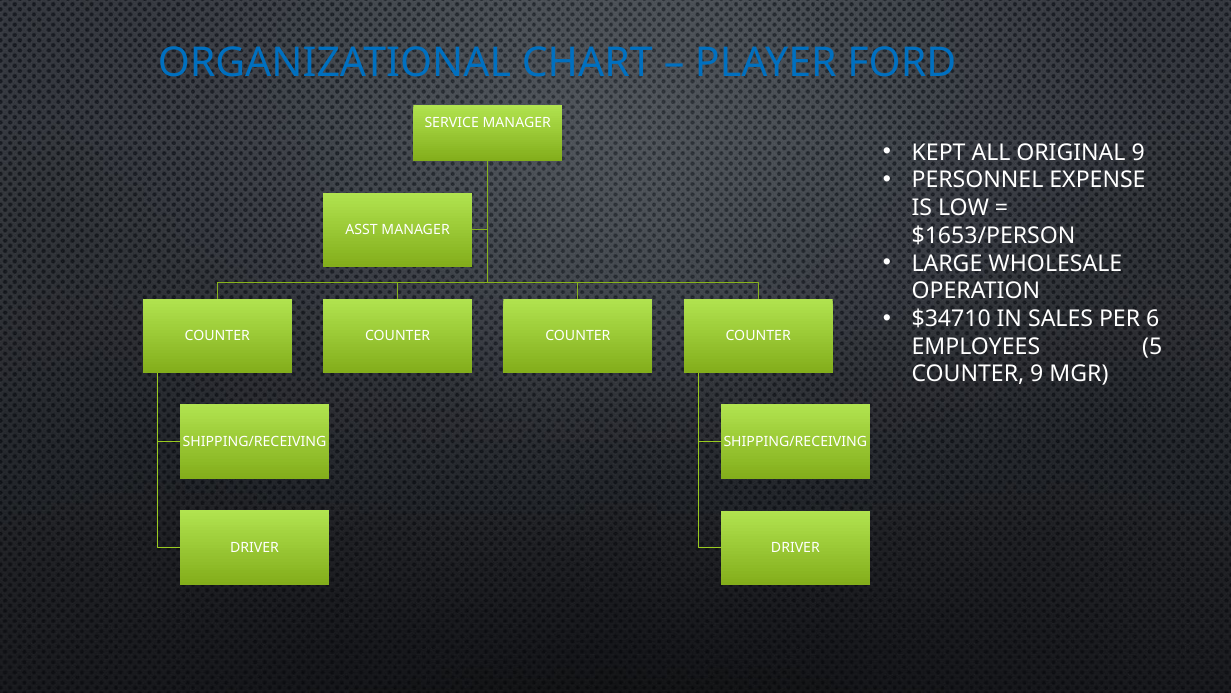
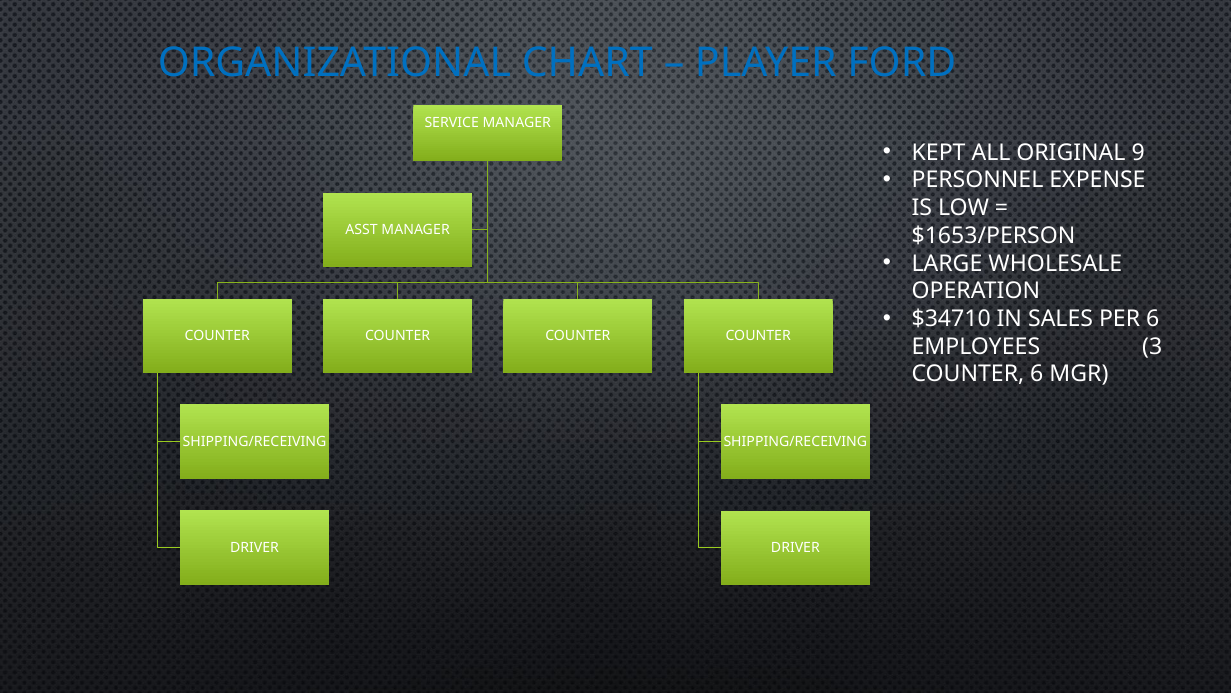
5: 5 -> 3 (1152, 346)
COUNTER 9: 9 -> 6 (1037, 374)
